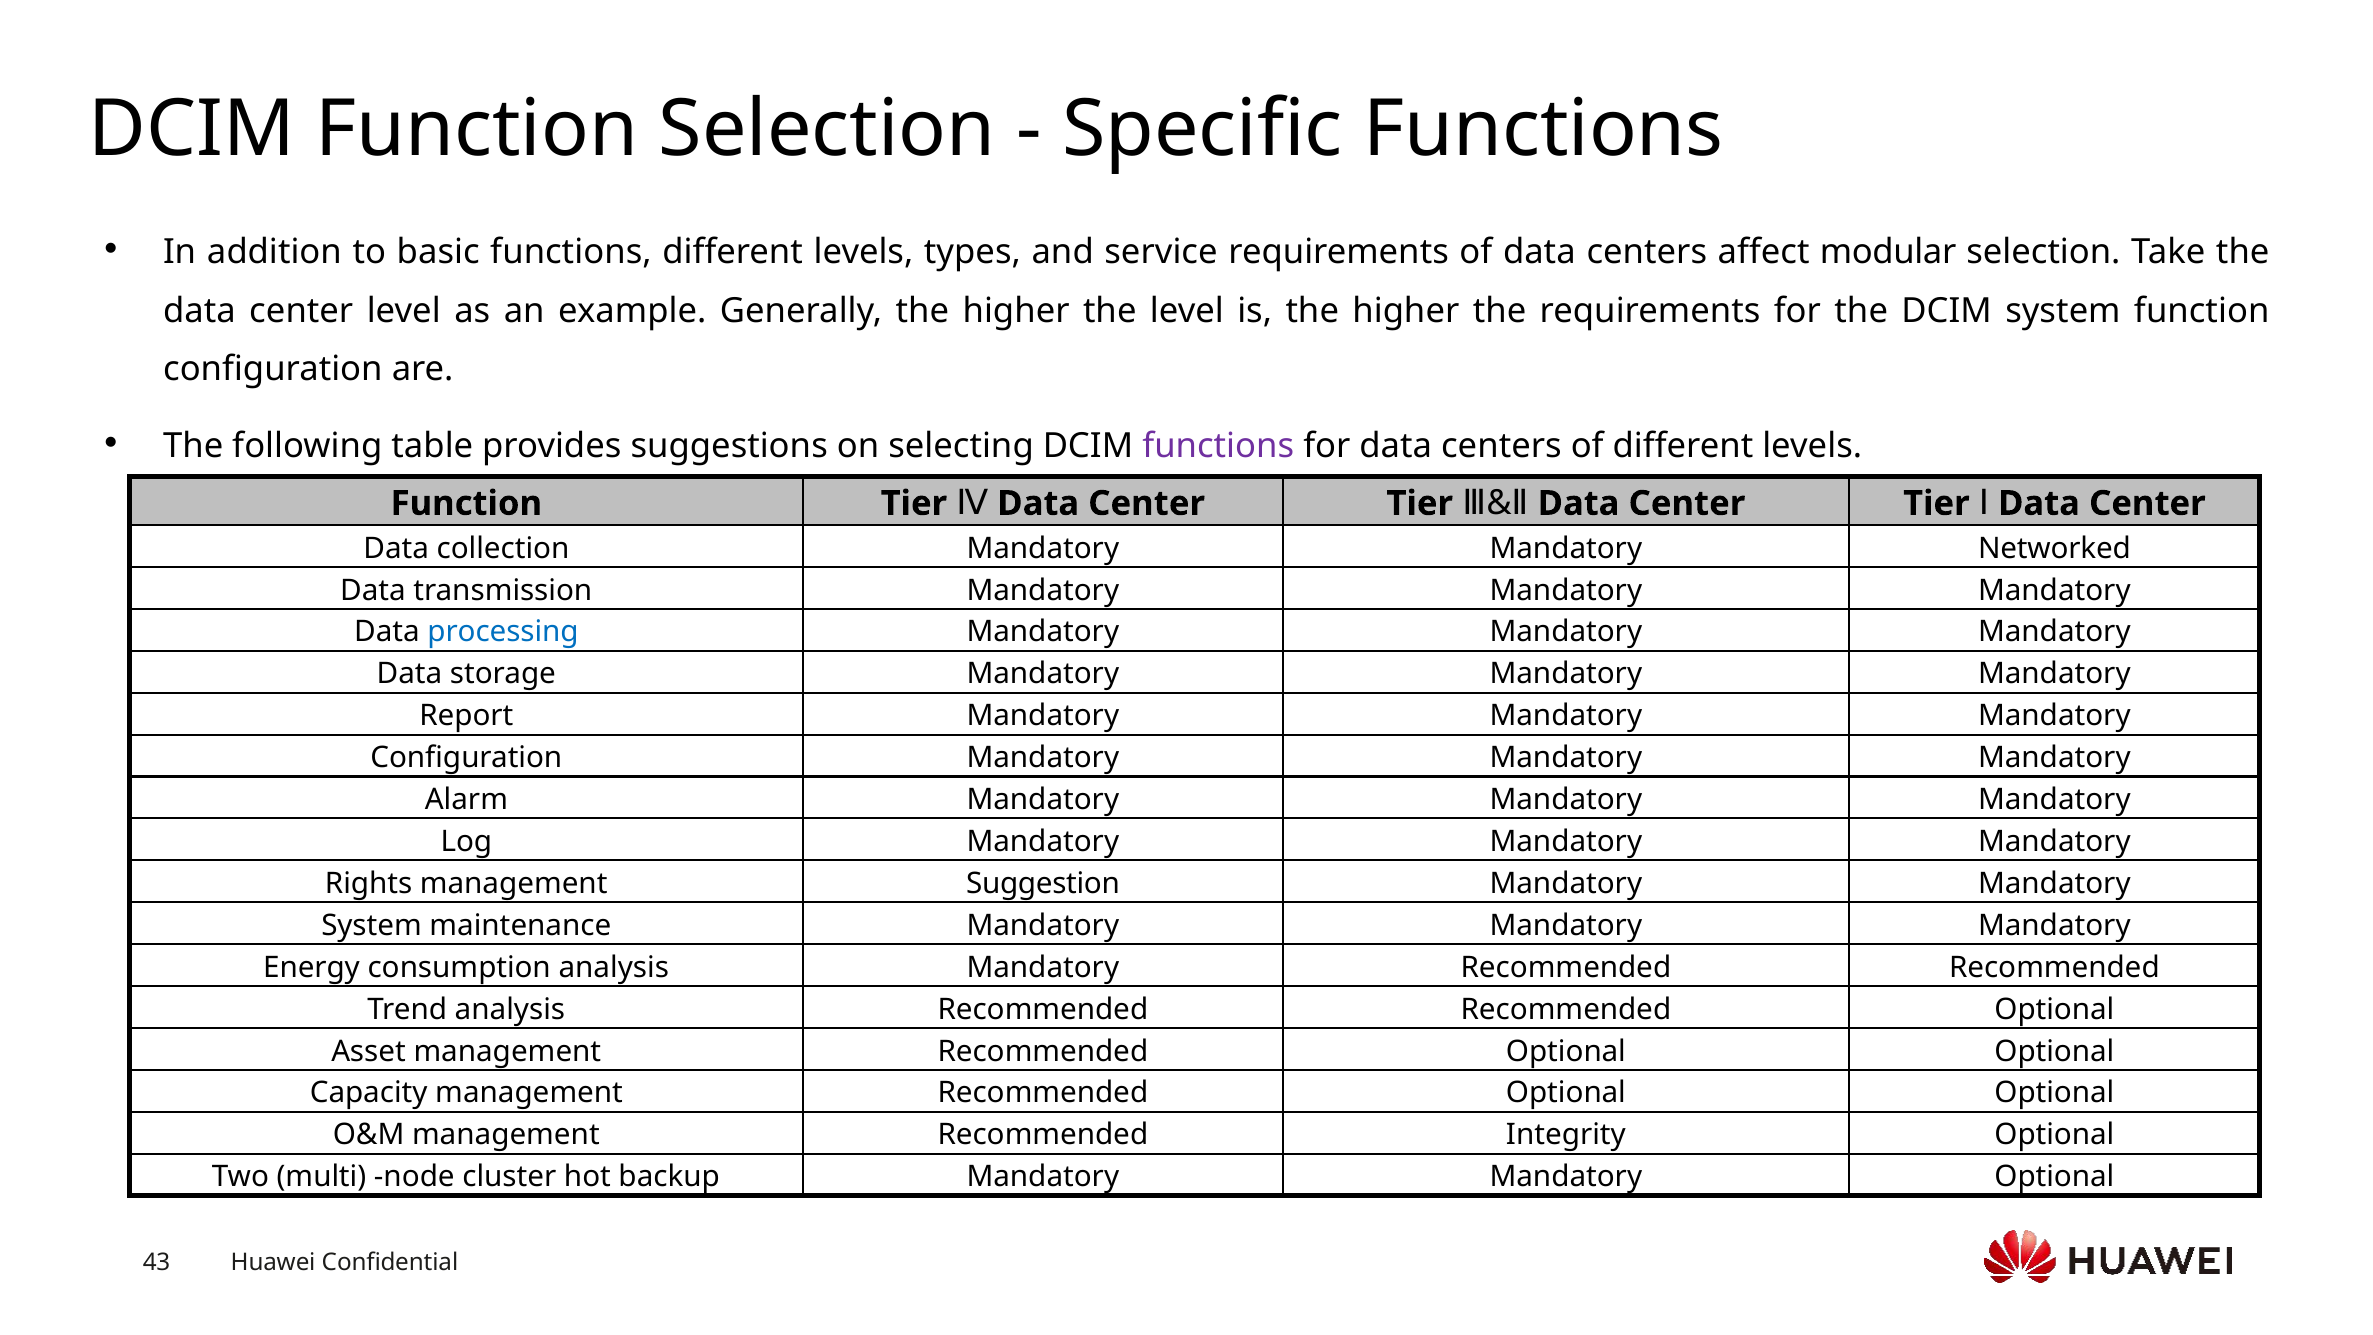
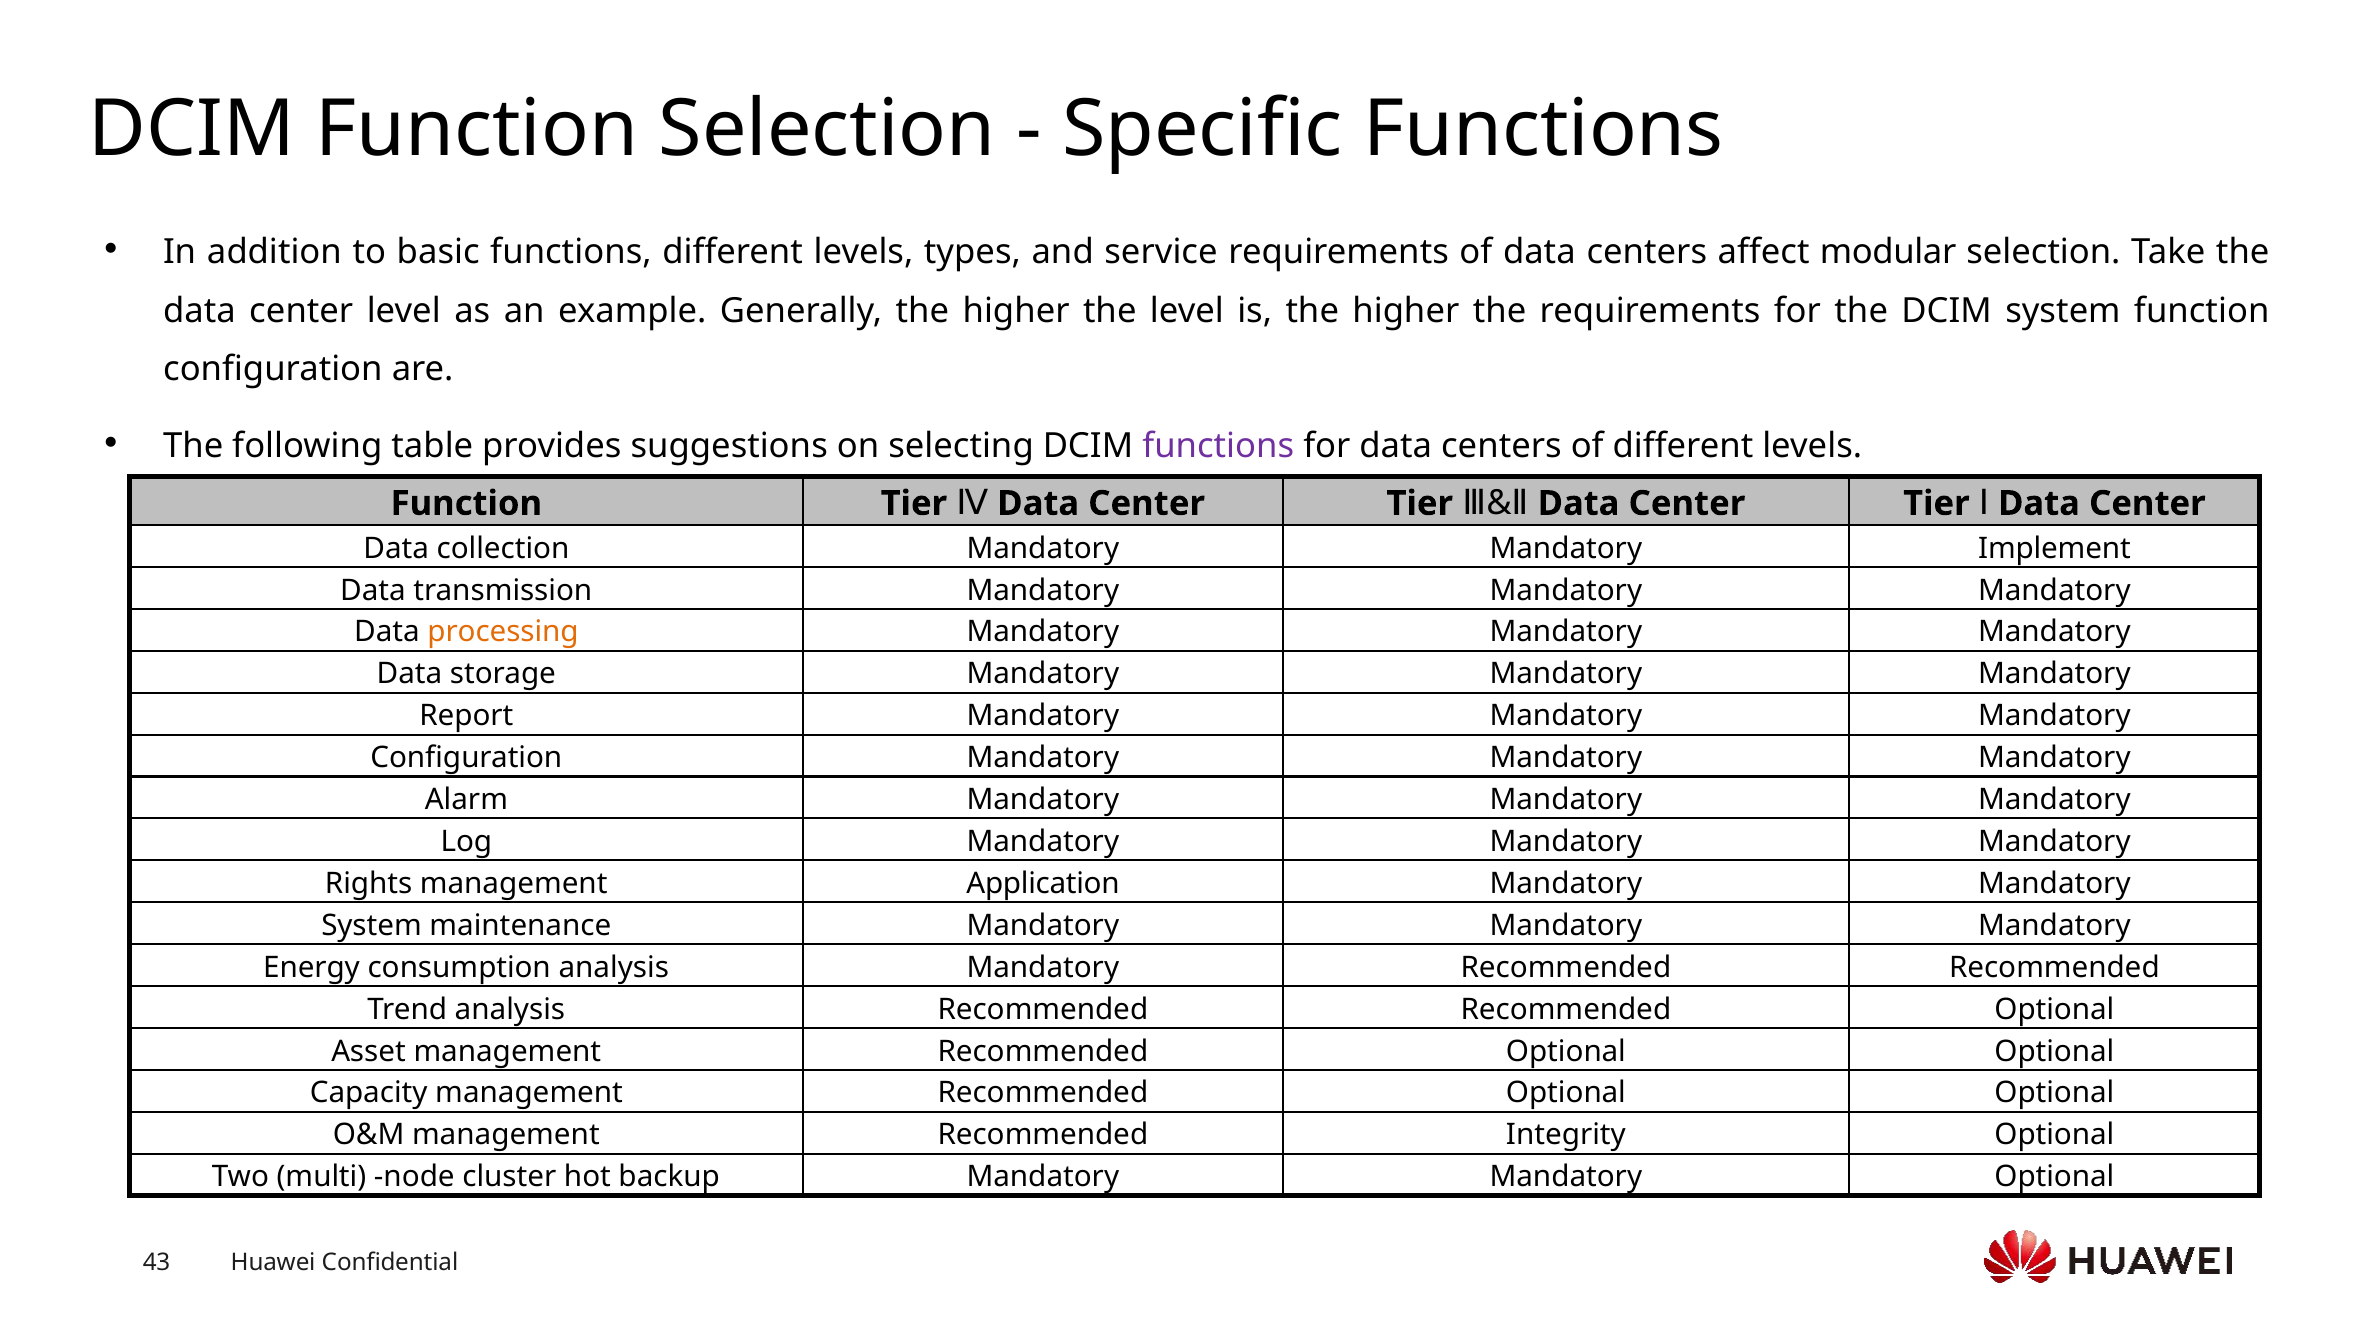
Networked: Networked -> Implement (2054, 548)
processing colour: blue -> orange (503, 632)
Suggestion: Suggestion -> Application (1043, 884)
